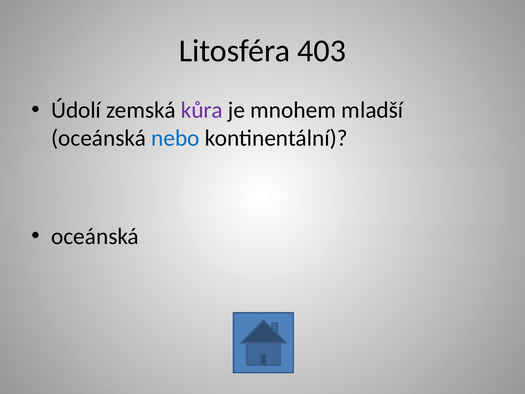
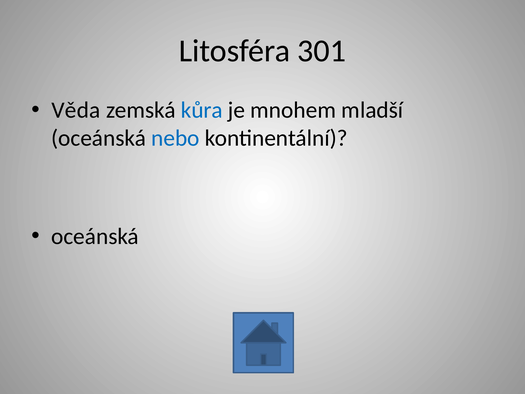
403: 403 -> 301 (322, 51)
Údolí: Údolí -> Věda (76, 110)
kůra colour: purple -> blue (202, 110)
